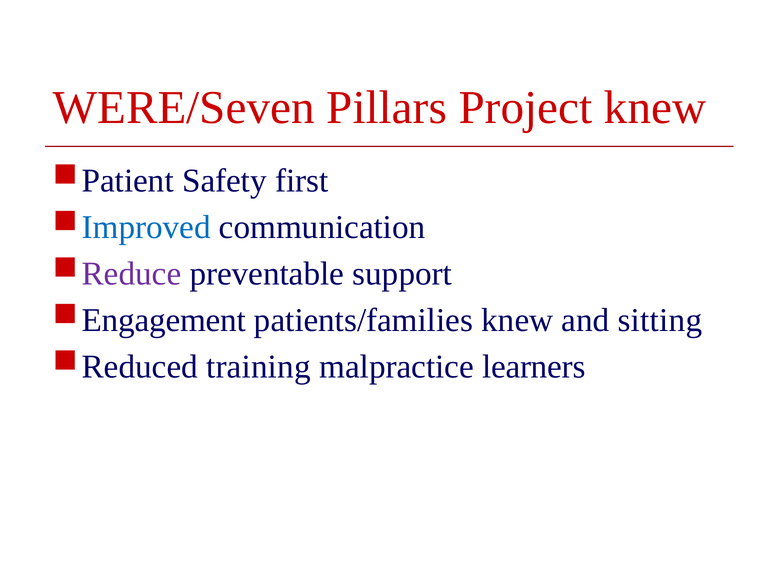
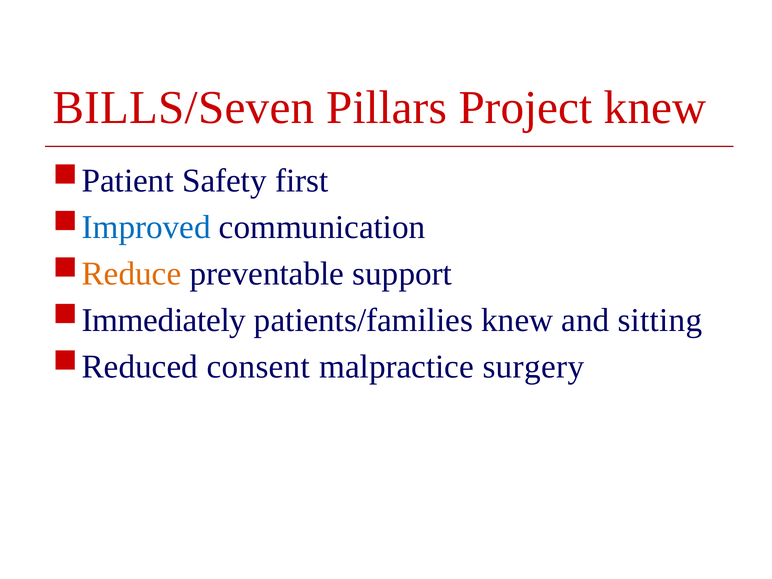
WERE/Seven: WERE/Seven -> BILLS/Seven (184, 108)
Reduce colour: purple -> orange (131, 274)
Engagement: Engagement -> Immediately (164, 320)
training: training -> consent (258, 367)
learners: learners -> surgery (534, 367)
